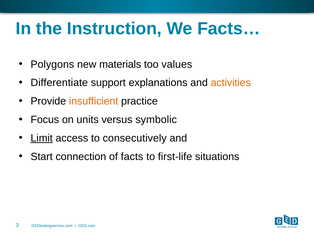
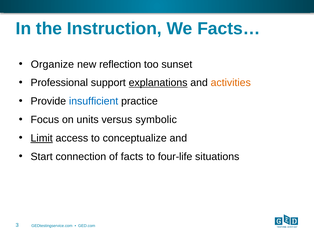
Polygons: Polygons -> Organize (52, 64)
materials: materials -> reflection (120, 64)
values: values -> sunset (177, 64)
Differentiate: Differentiate -> Professional (59, 83)
explanations underline: none -> present (158, 83)
insufficient colour: orange -> blue (94, 101)
consecutively: consecutively -> conceptualize (135, 138)
first-life: first-life -> four-life (175, 156)
